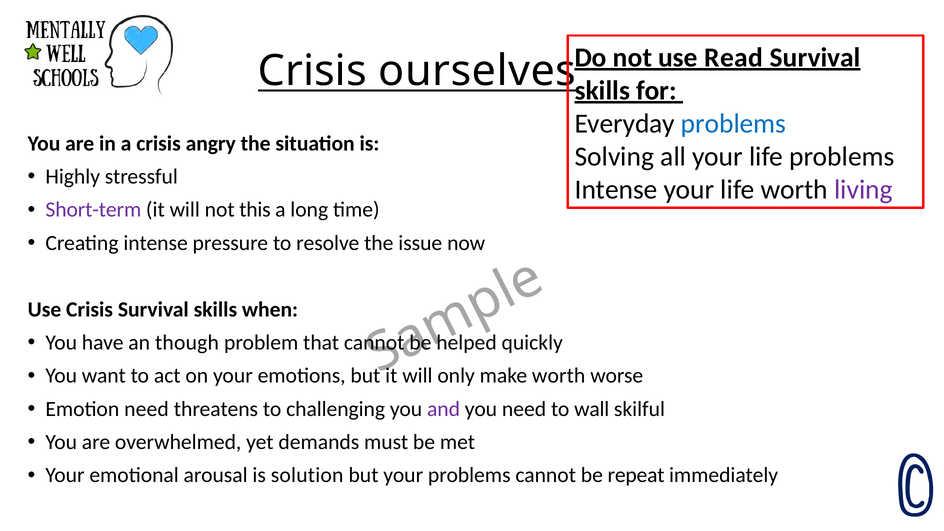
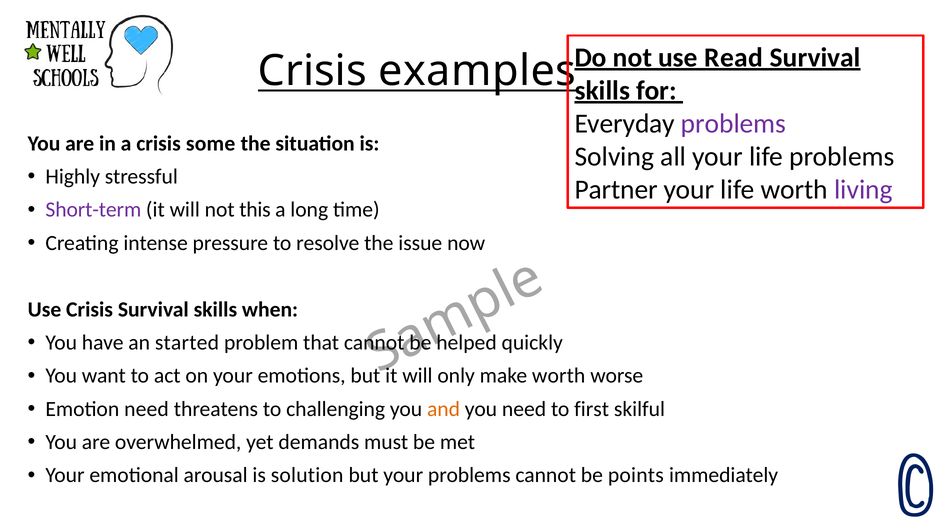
ourselves: ourselves -> examples (477, 71)
problems colour: blue -> purple (733, 124)
angry: angry -> some (211, 143)
Intense: Intense -> Partner (616, 190)
though: though -> started (187, 343)
and colour: purple -> orange (444, 409)
wall: wall -> first (592, 409)
repeat: repeat -> points (636, 475)
